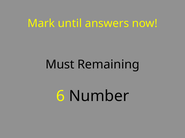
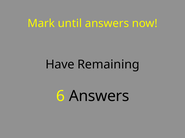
Must: Must -> Have (60, 65)
6 Number: Number -> Answers (99, 96)
